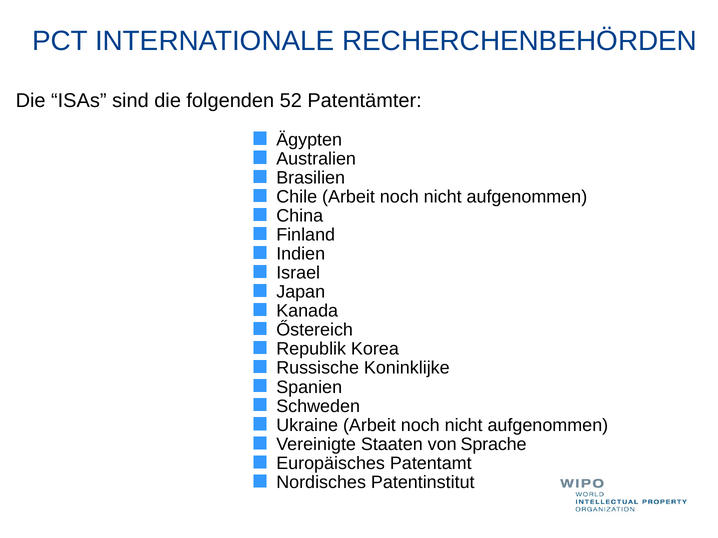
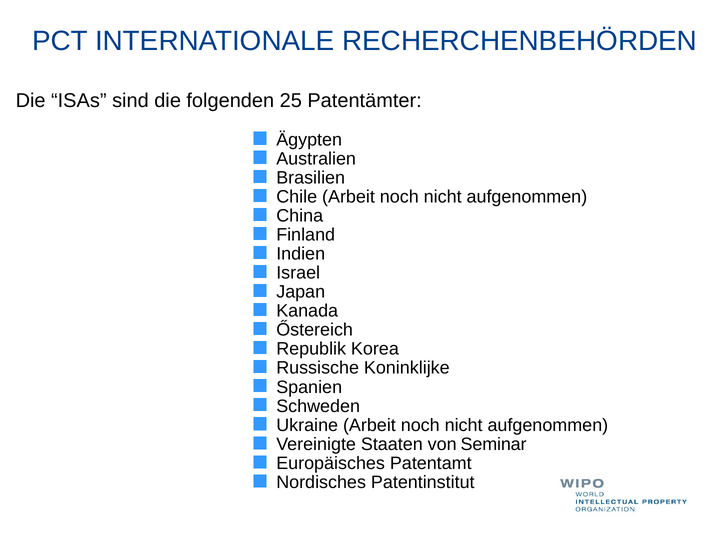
52: 52 -> 25 (291, 101)
Sprache: Sprache -> Seminar (494, 445)
